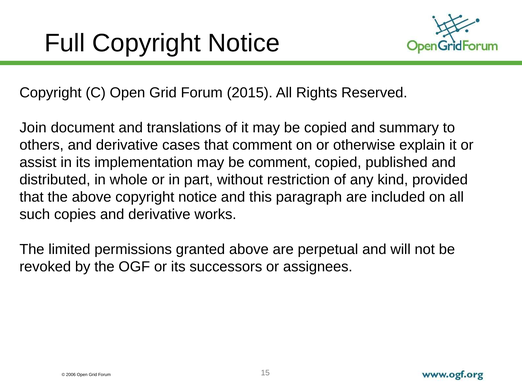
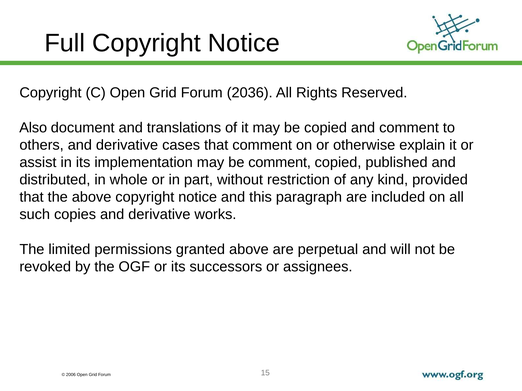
2015: 2015 -> 2036 (250, 93)
Join: Join -> Also (33, 128)
and summary: summary -> comment (409, 128)
